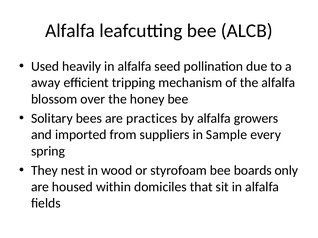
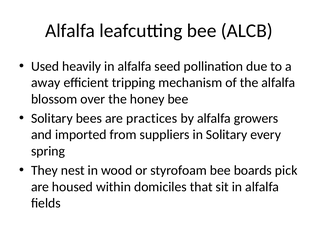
in Sample: Sample -> Solitary (227, 135)
only: only -> pick (286, 171)
